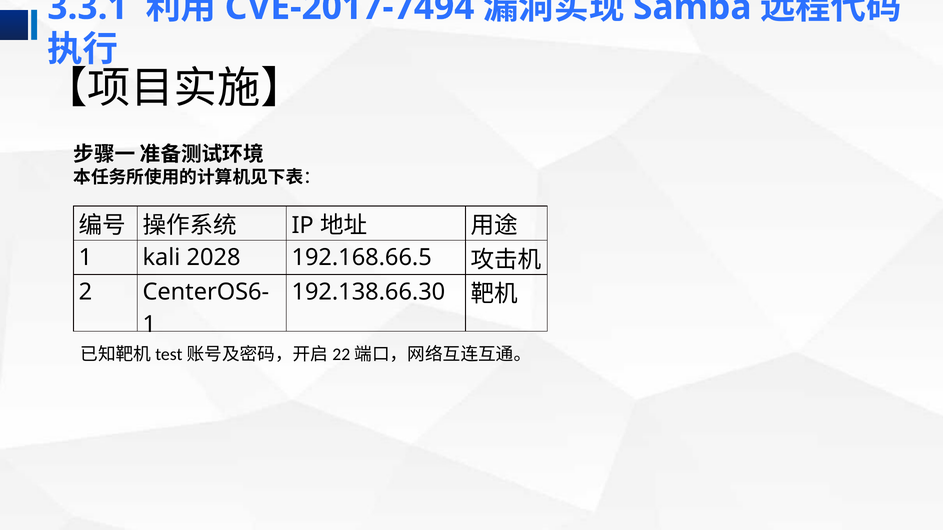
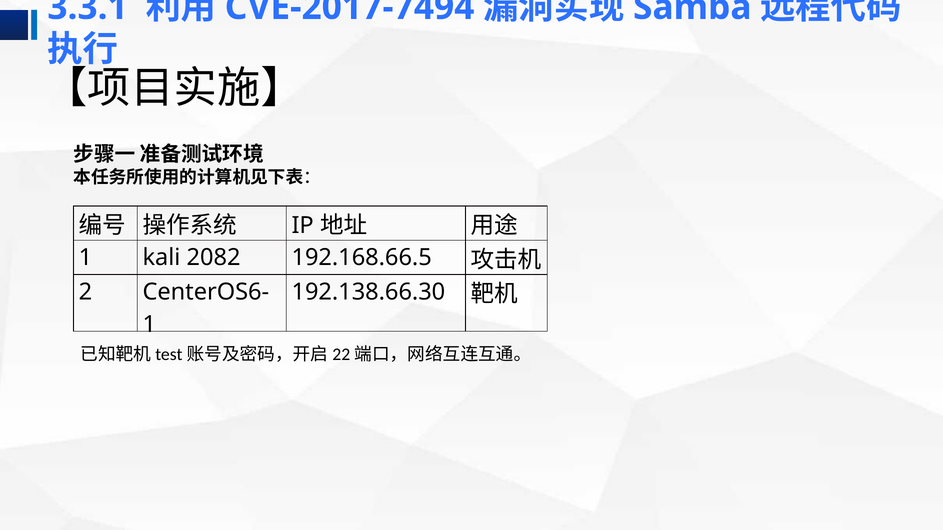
2028: 2028 -> 2082 (214, 258)
